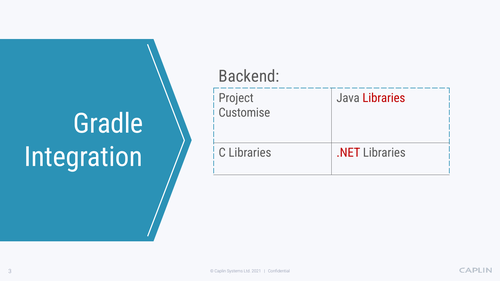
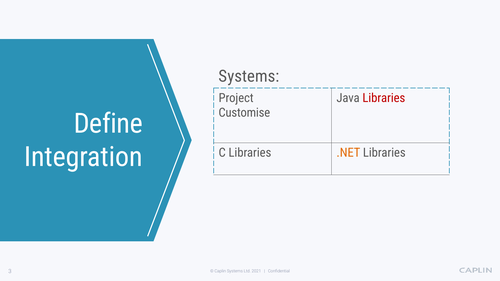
Backend: Backend -> Systems (249, 76)
Gradle: Gradle -> Define (108, 124)
.NET colour: red -> orange (348, 153)
